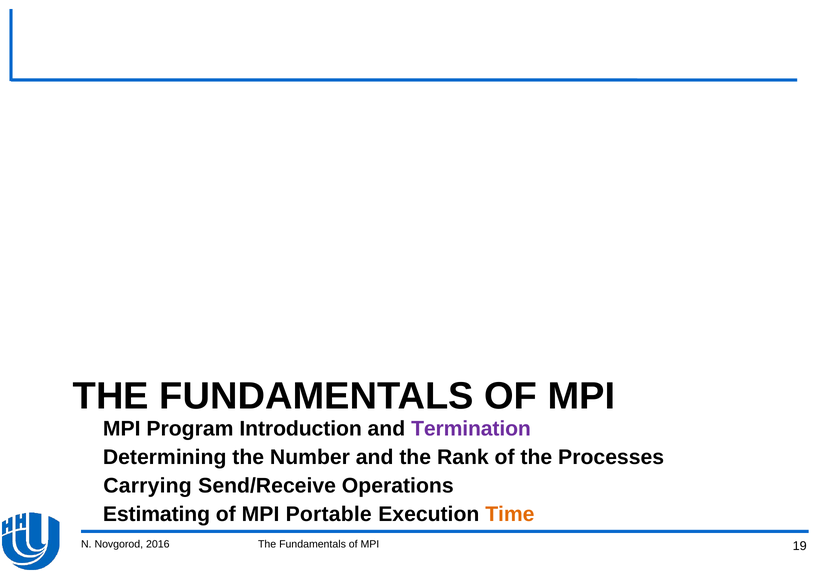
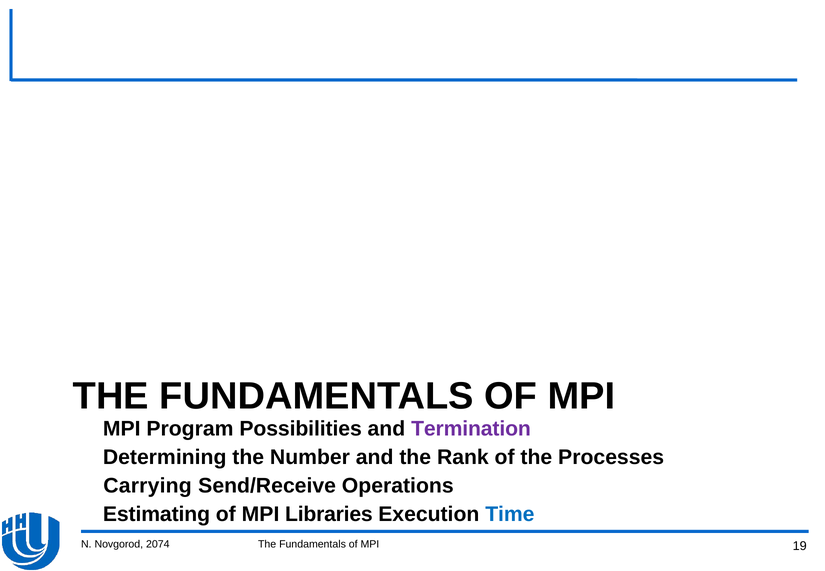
Introduction: Introduction -> Possibilities (301, 429)
Portable: Portable -> Libraries (329, 514)
Time colour: orange -> blue (510, 514)
2016: 2016 -> 2074 (158, 545)
